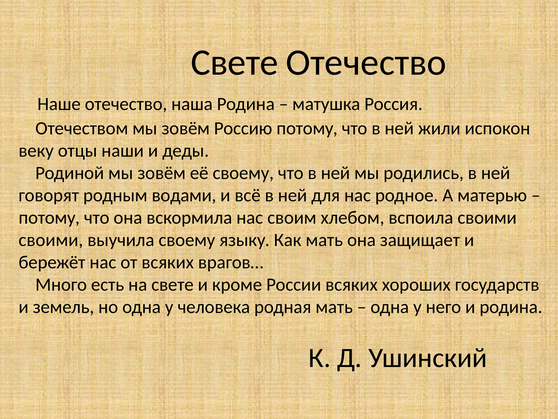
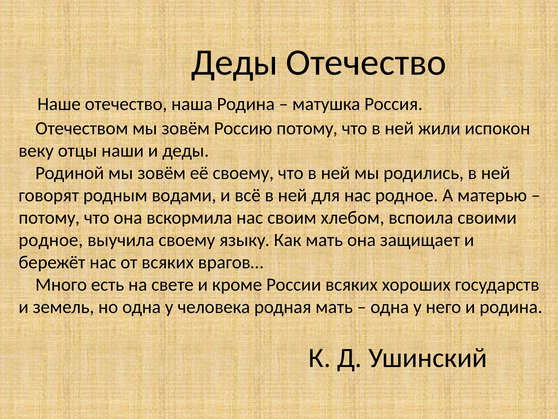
Свете: Свете -> Деды (235, 63)
своими: своими -> родное (51, 240)
